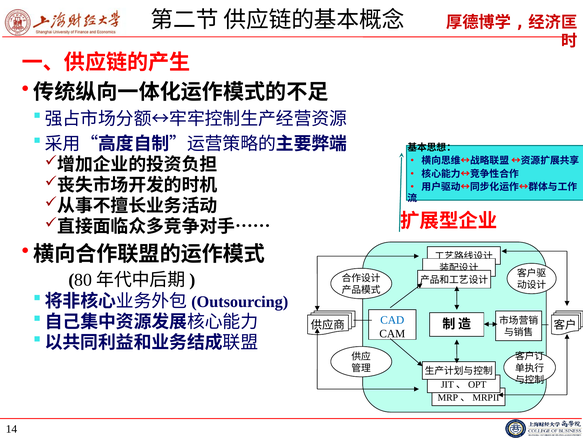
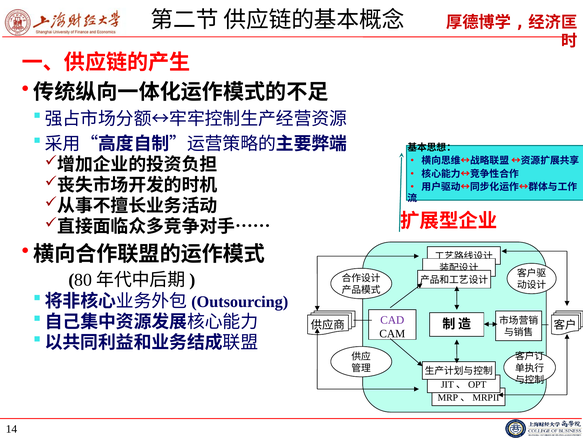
CAD colour: blue -> purple (392, 320)
